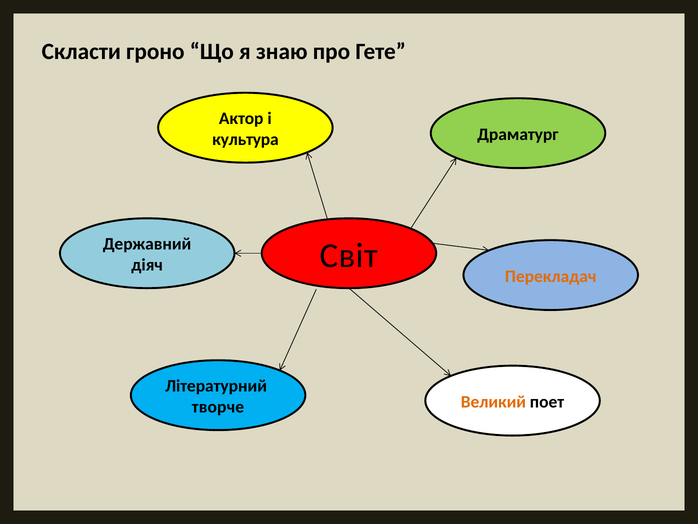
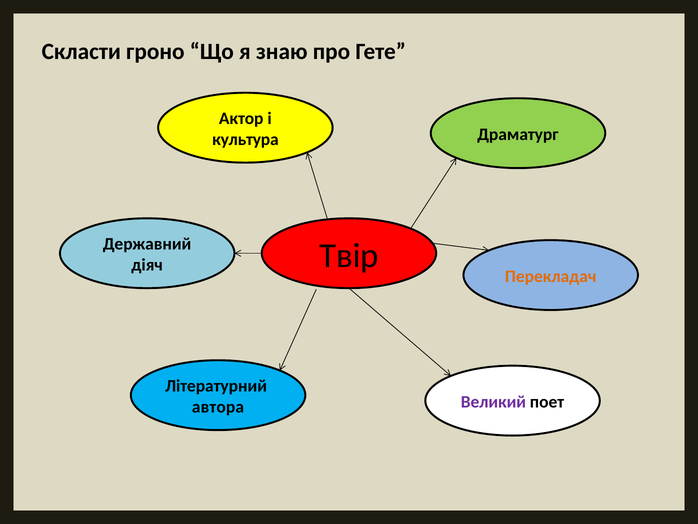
Світ: Світ -> Твір (349, 255)
Великий colour: orange -> purple (493, 401)
творче: творче -> автора (218, 406)
